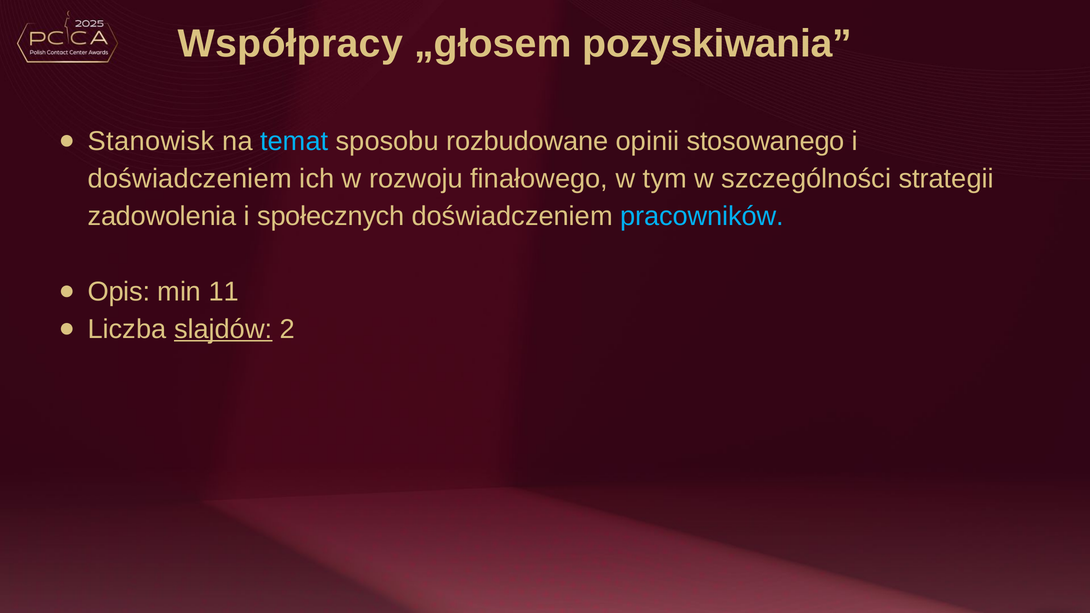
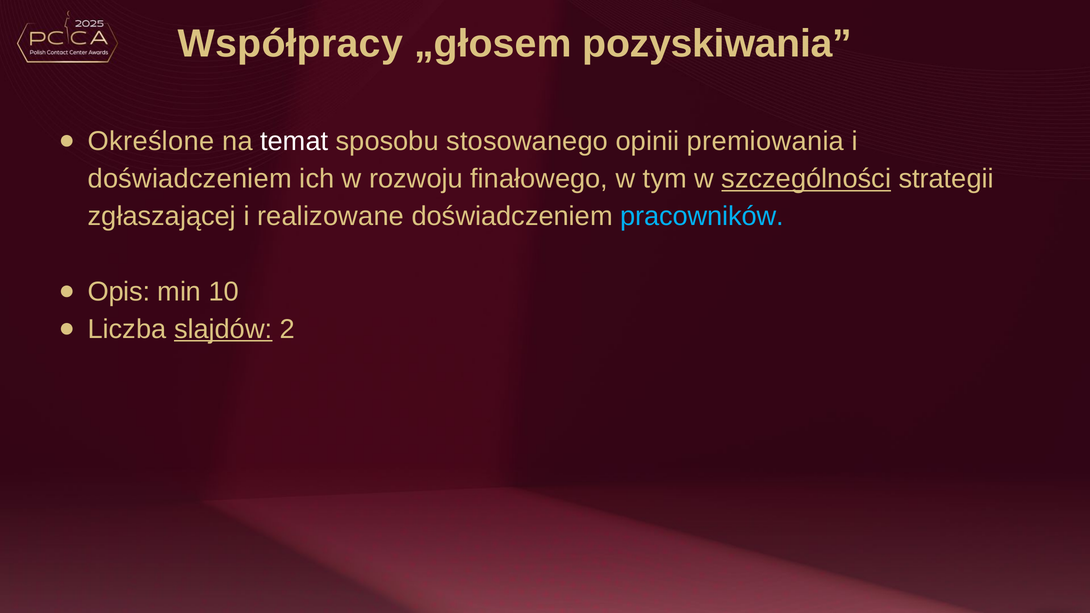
Stanowisk: Stanowisk -> Określone (151, 141)
temat colour: light blue -> white (294, 141)
rozbudowane: rozbudowane -> stosowanego (527, 141)
stosowanego: stosowanego -> premiowania (765, 141)
szczególności underline: none -> present (806, 179)
zadowolenia: zadowolenia -> zgłaszającej (162, 217)
społecznych: społecznych -> realizowane (331, 217)
11: 11 -> 10 (224, 292)
